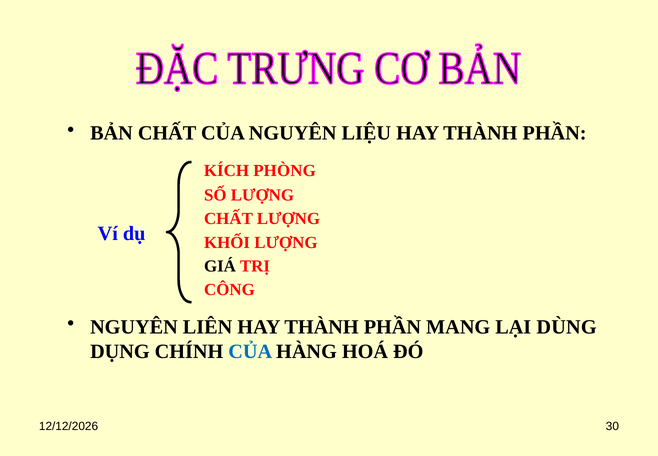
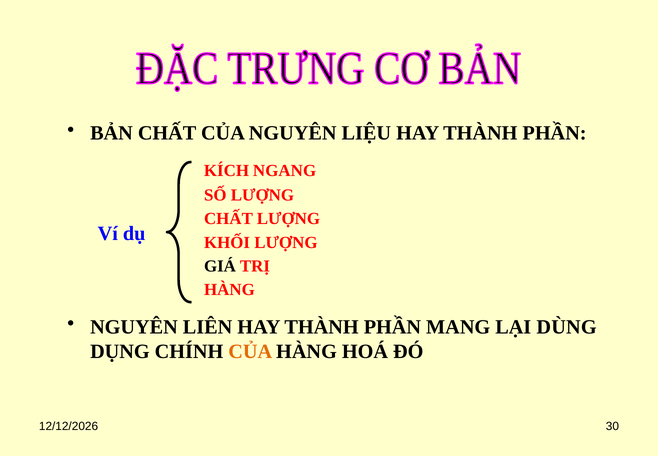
PHÒNG: PHÒNG -> NGANG (285, 171)
CÔNG: CÔNG -> HÀNG (229, 290)
CỦA colour: blue -> orange (250, 351)
